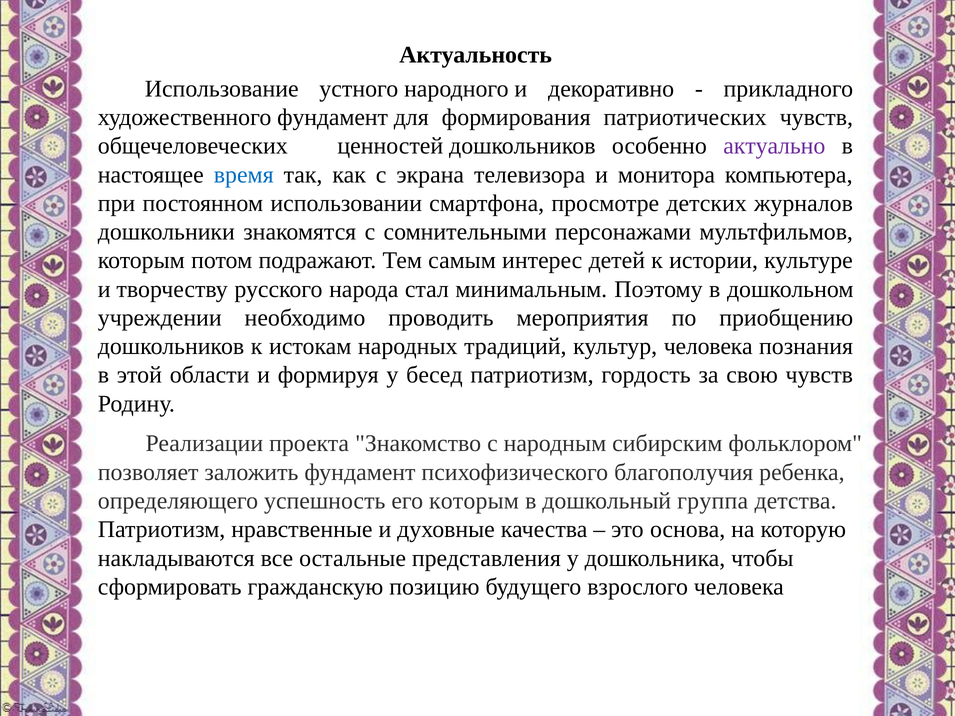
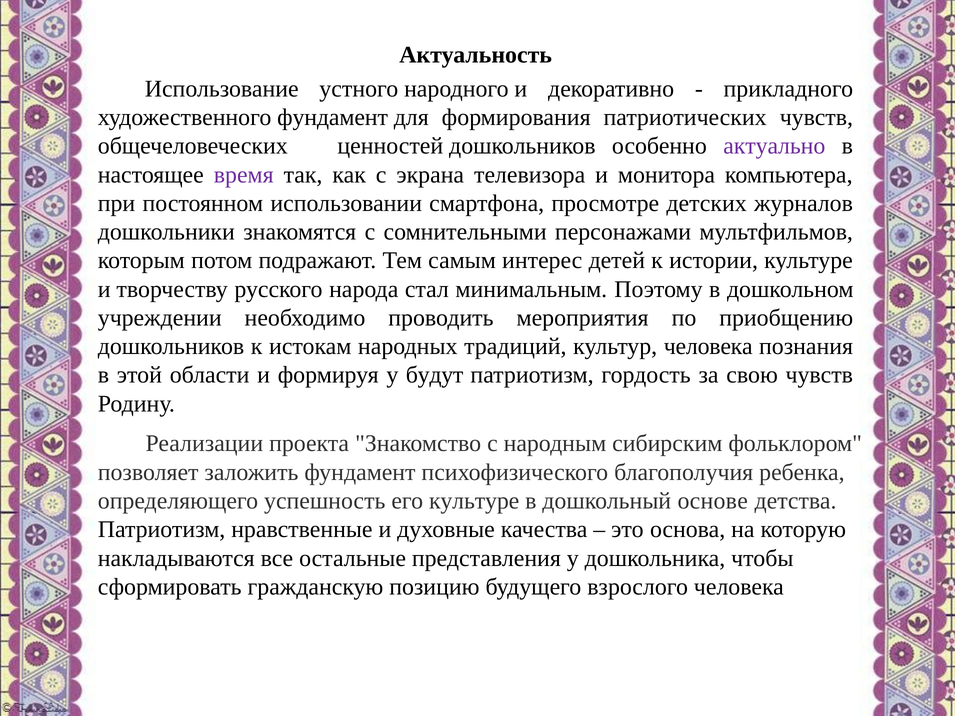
время colour: blue -> purple (244, 175)
бесед: бесед -> будут (435, 375)
его которым: которым -> культуре (474, 501)
группа: группа -> основе (713, 501)
